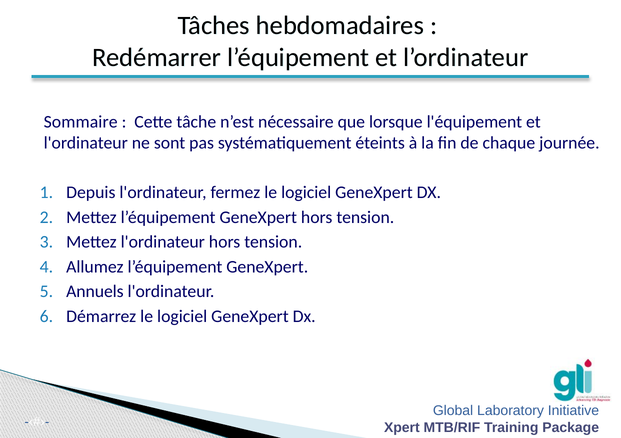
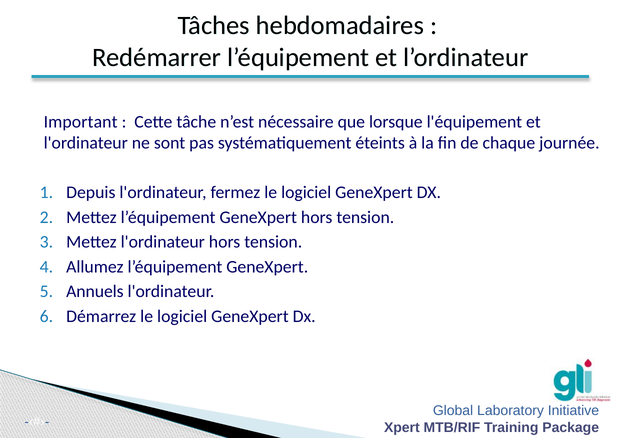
Sommaire: Sommaire -> Important (81, 122)
